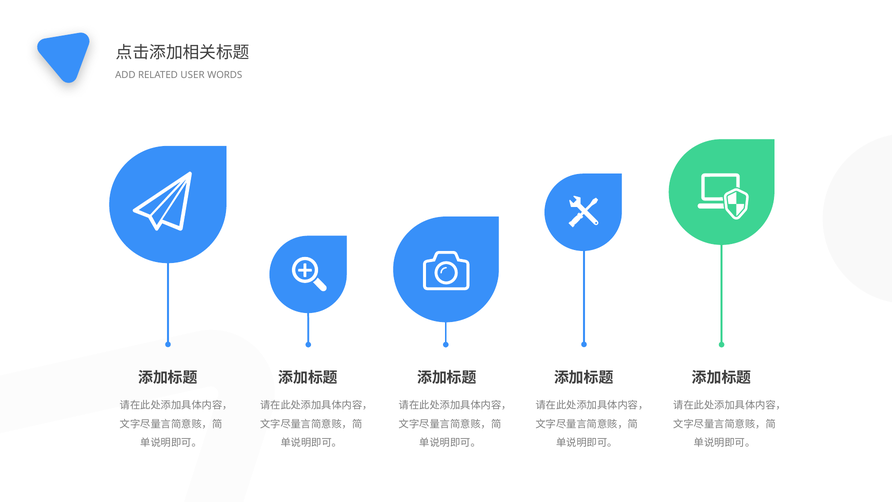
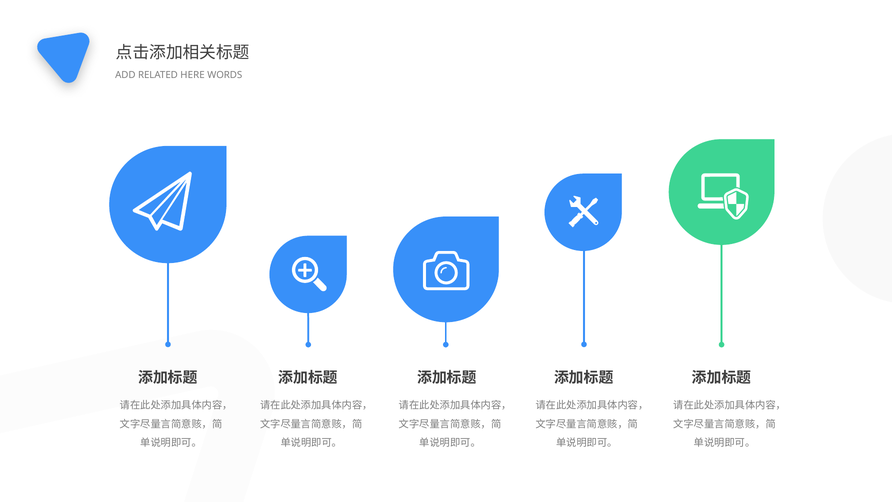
USER: USER -> HERE (193, 75)
